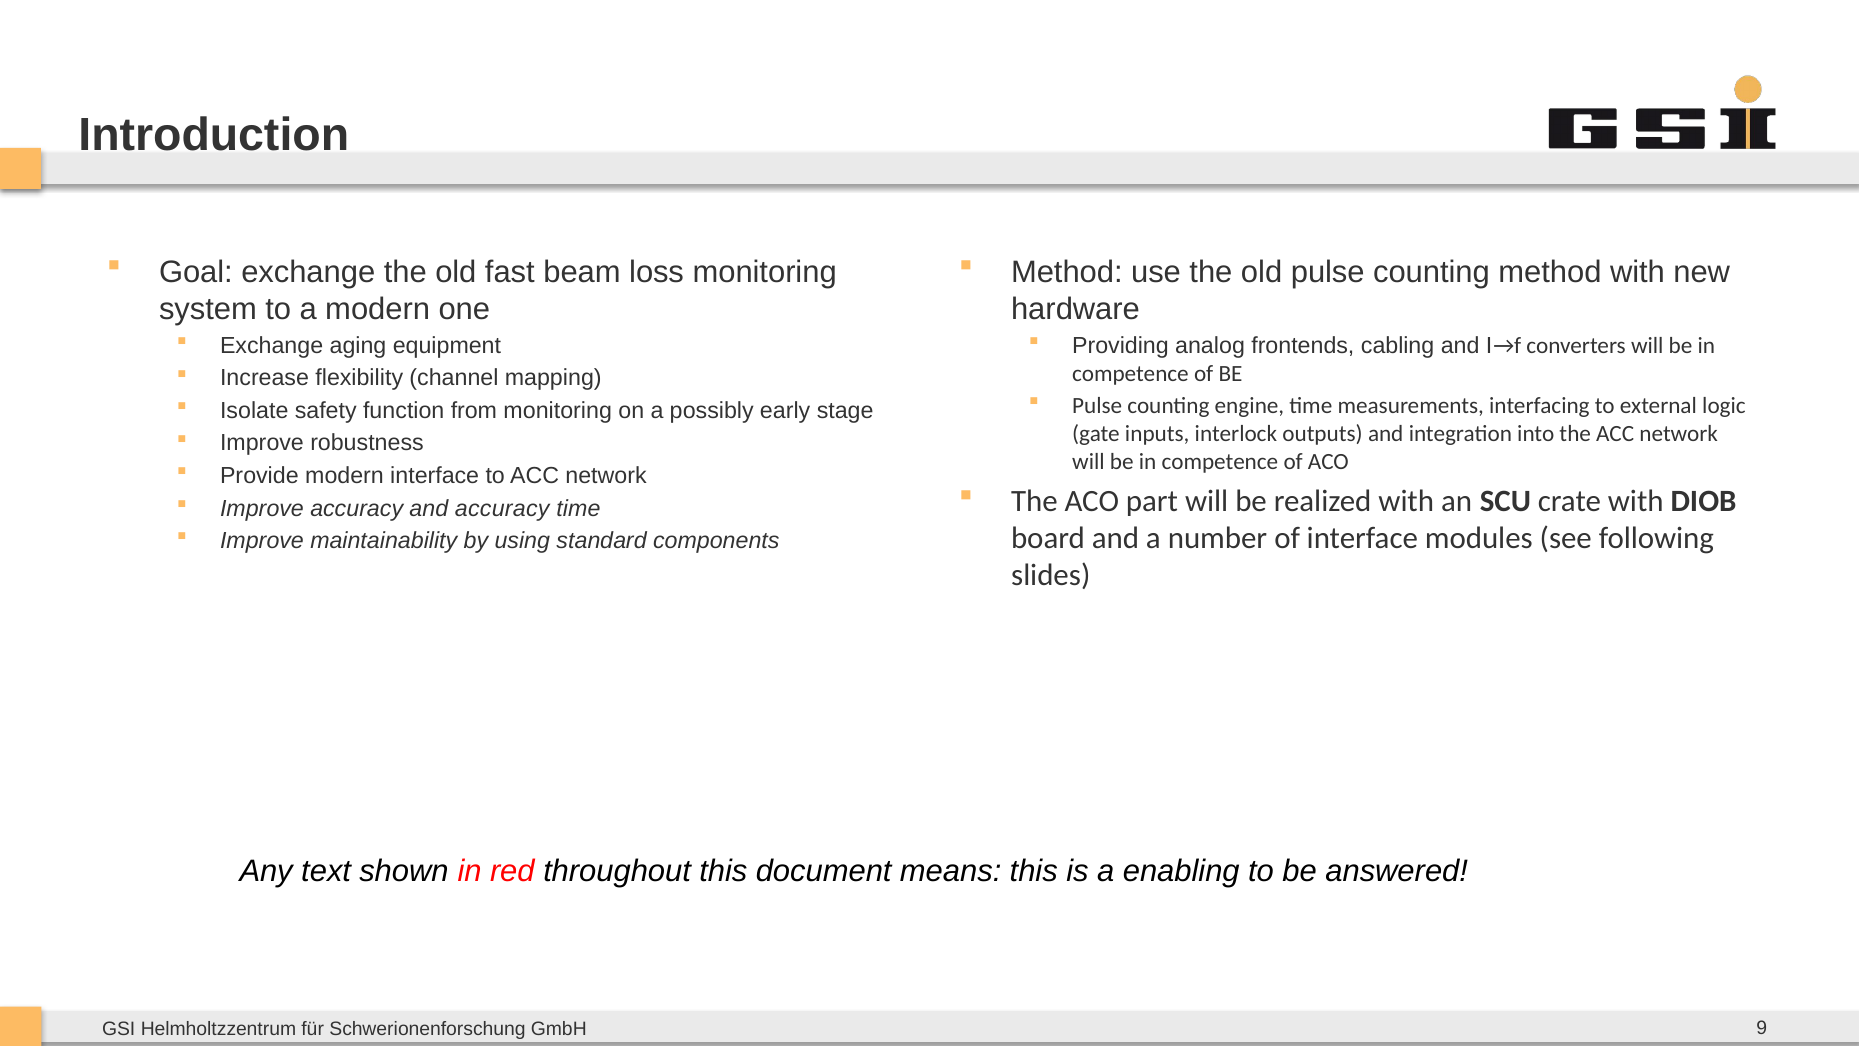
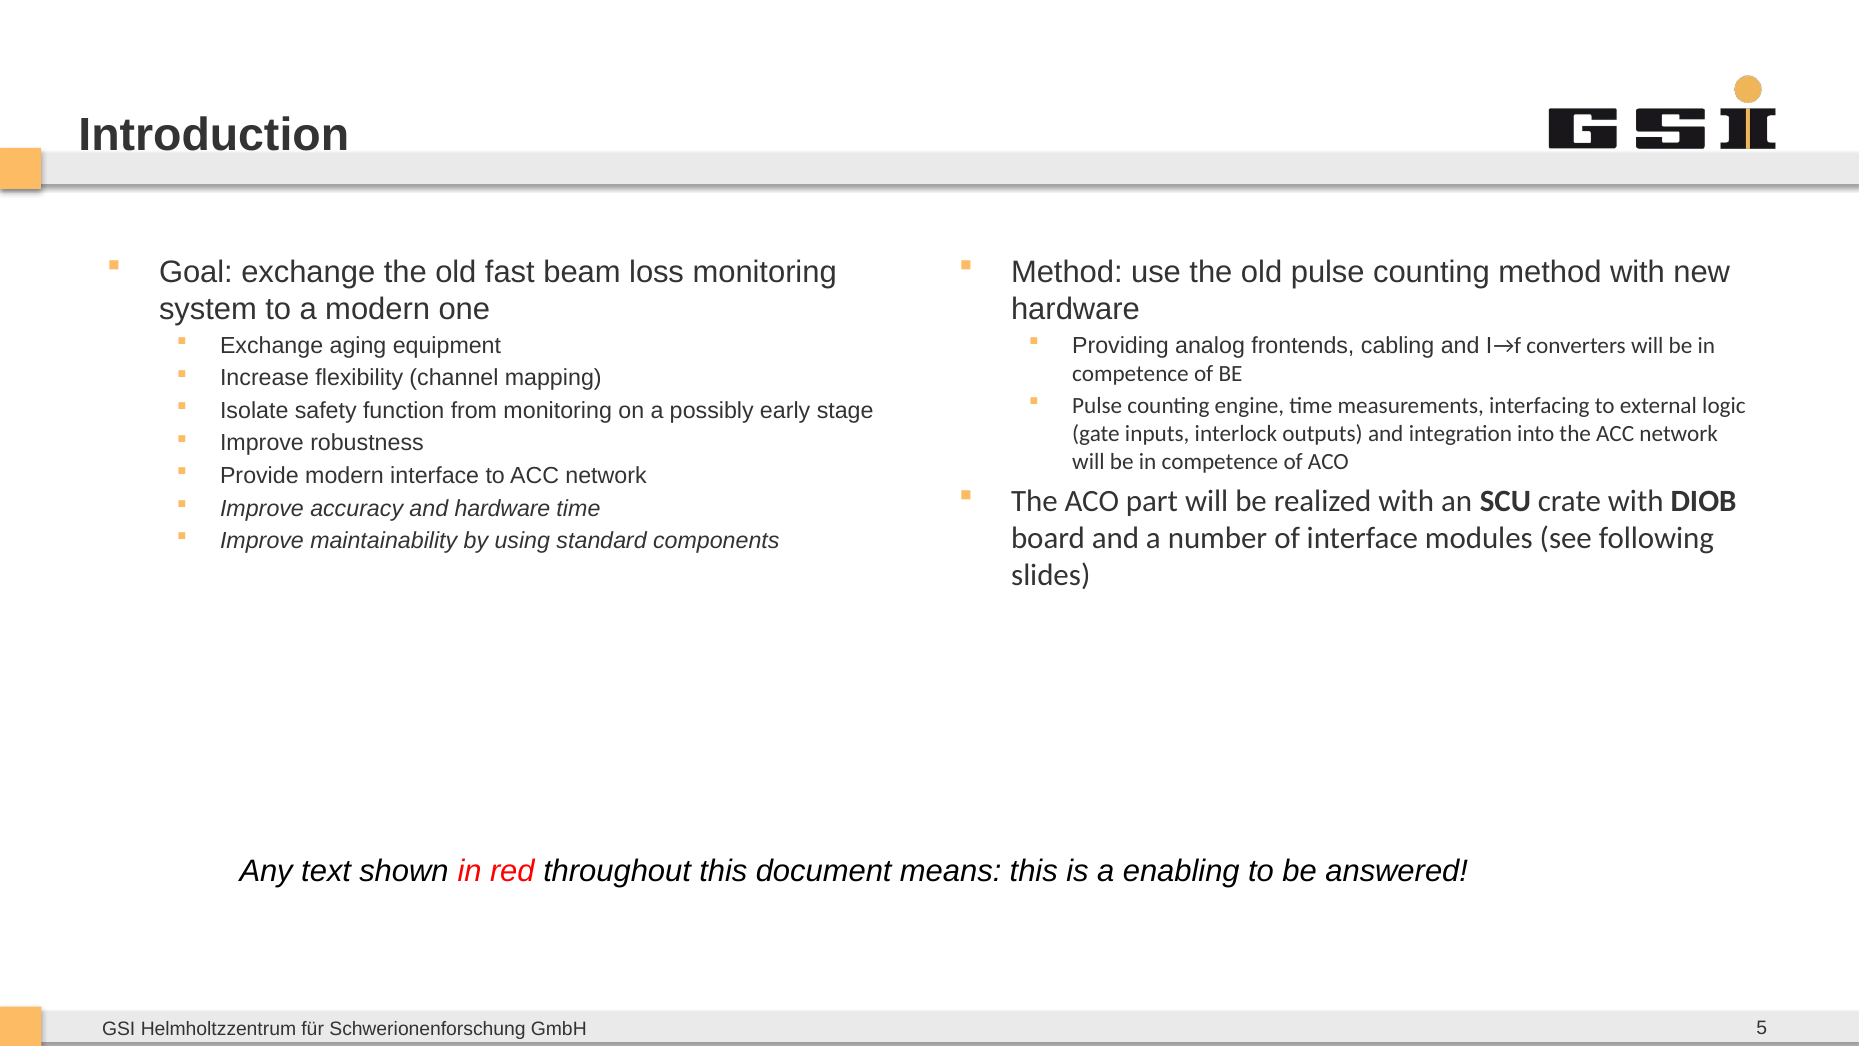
and accuracy: accuracy -> hardware (502, 508)
9: 9 -> 5 (1762, 1028)
